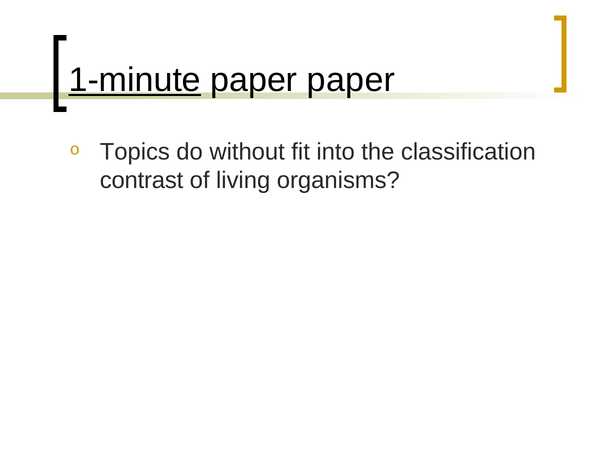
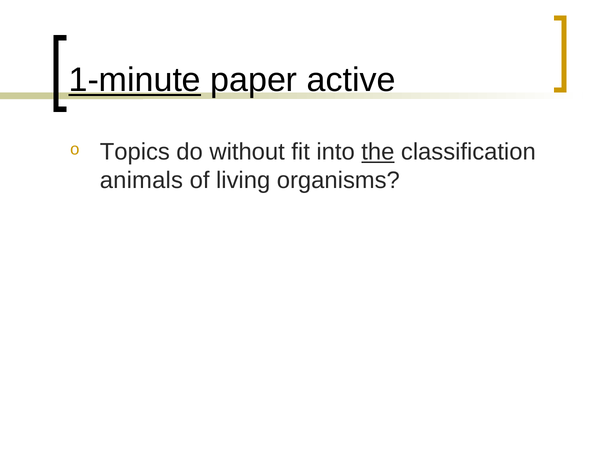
paper paper: paper -> active (351, 80)
the underline: none -> present (378, 152)
contrast: contrast -> animals (141, 180)
